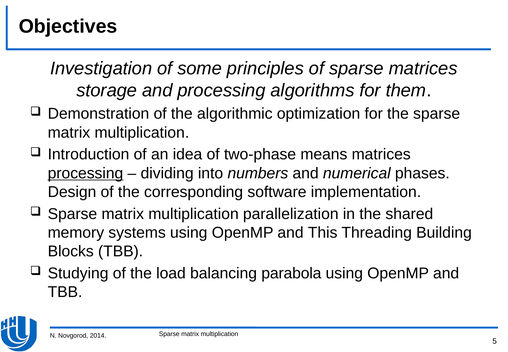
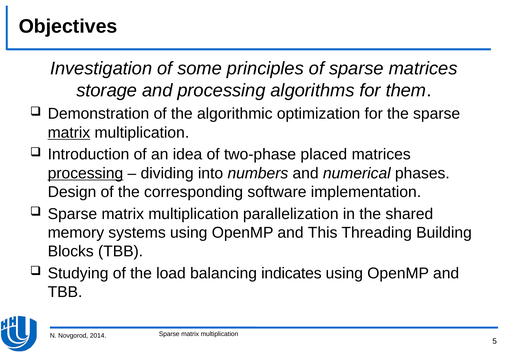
matrix underline: none -> present (69, 132)
means: means -> placed (324, 154)
parabola: parabola -> indicates (291, 273)
